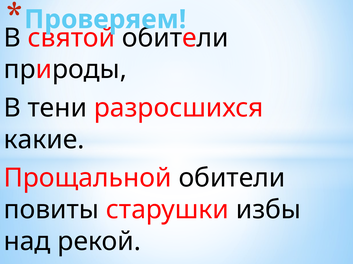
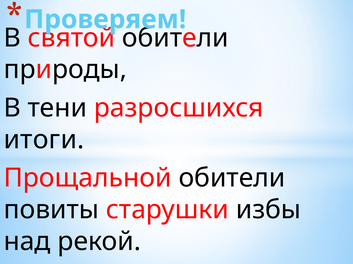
какие: какие -> итоги (44, 140)
